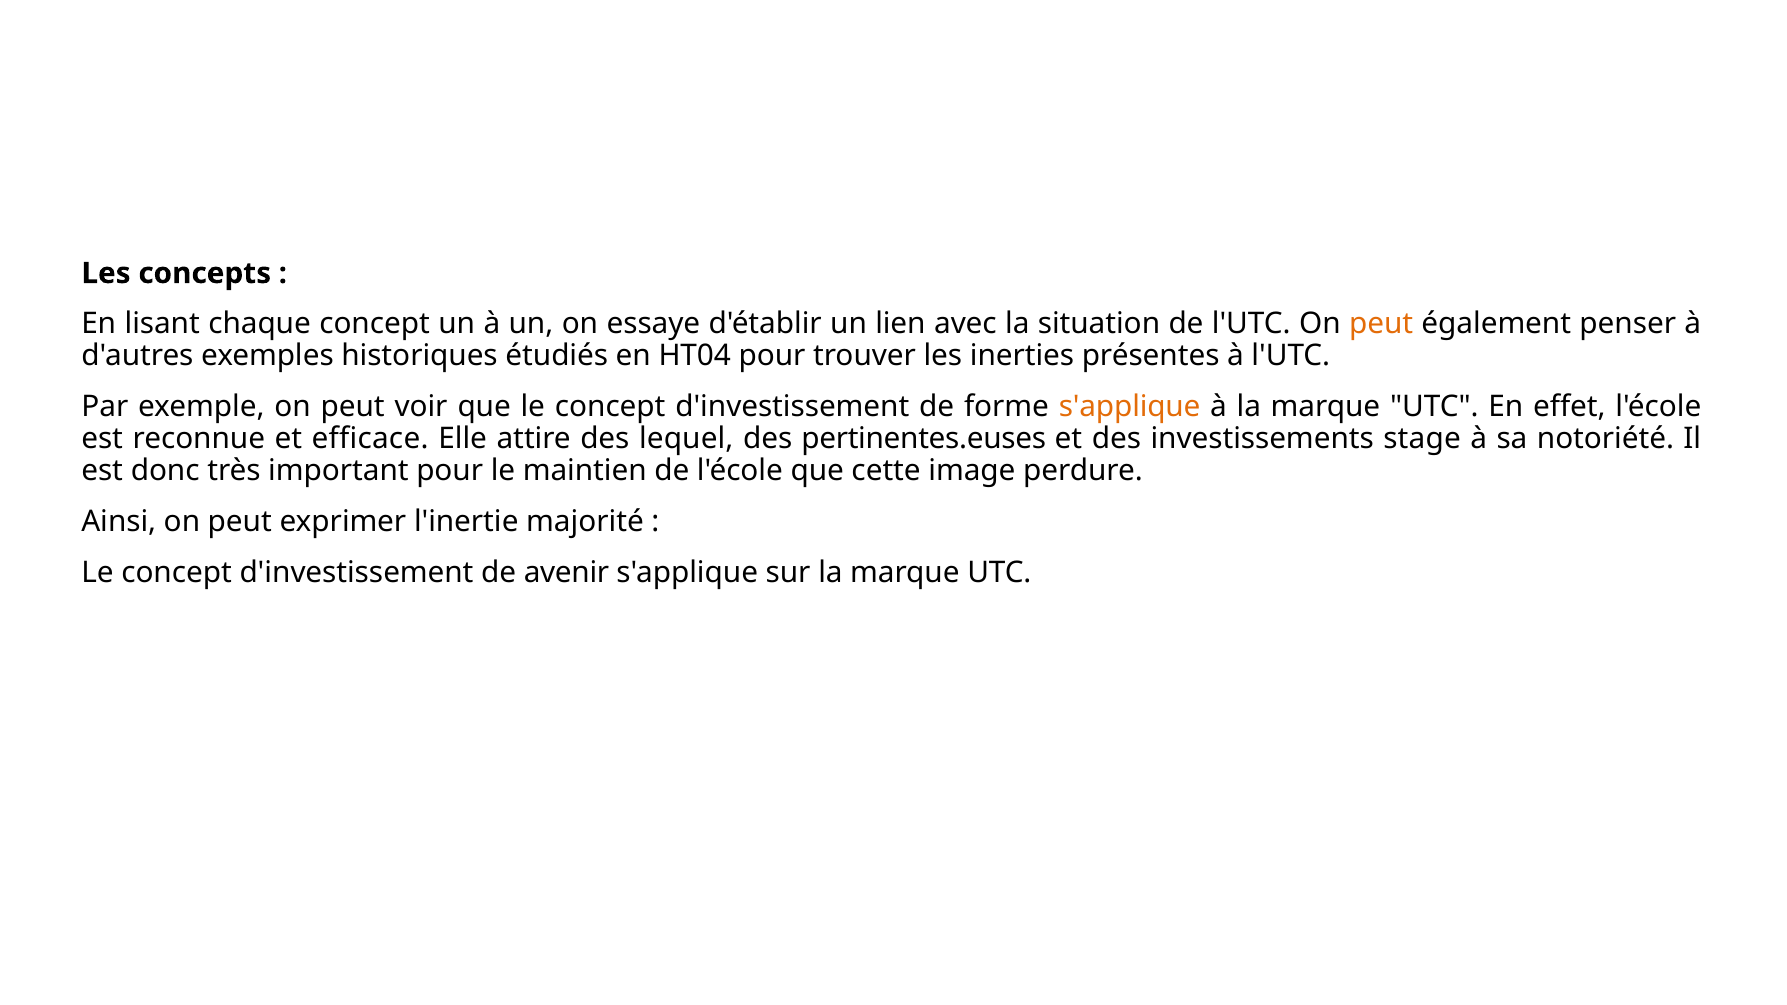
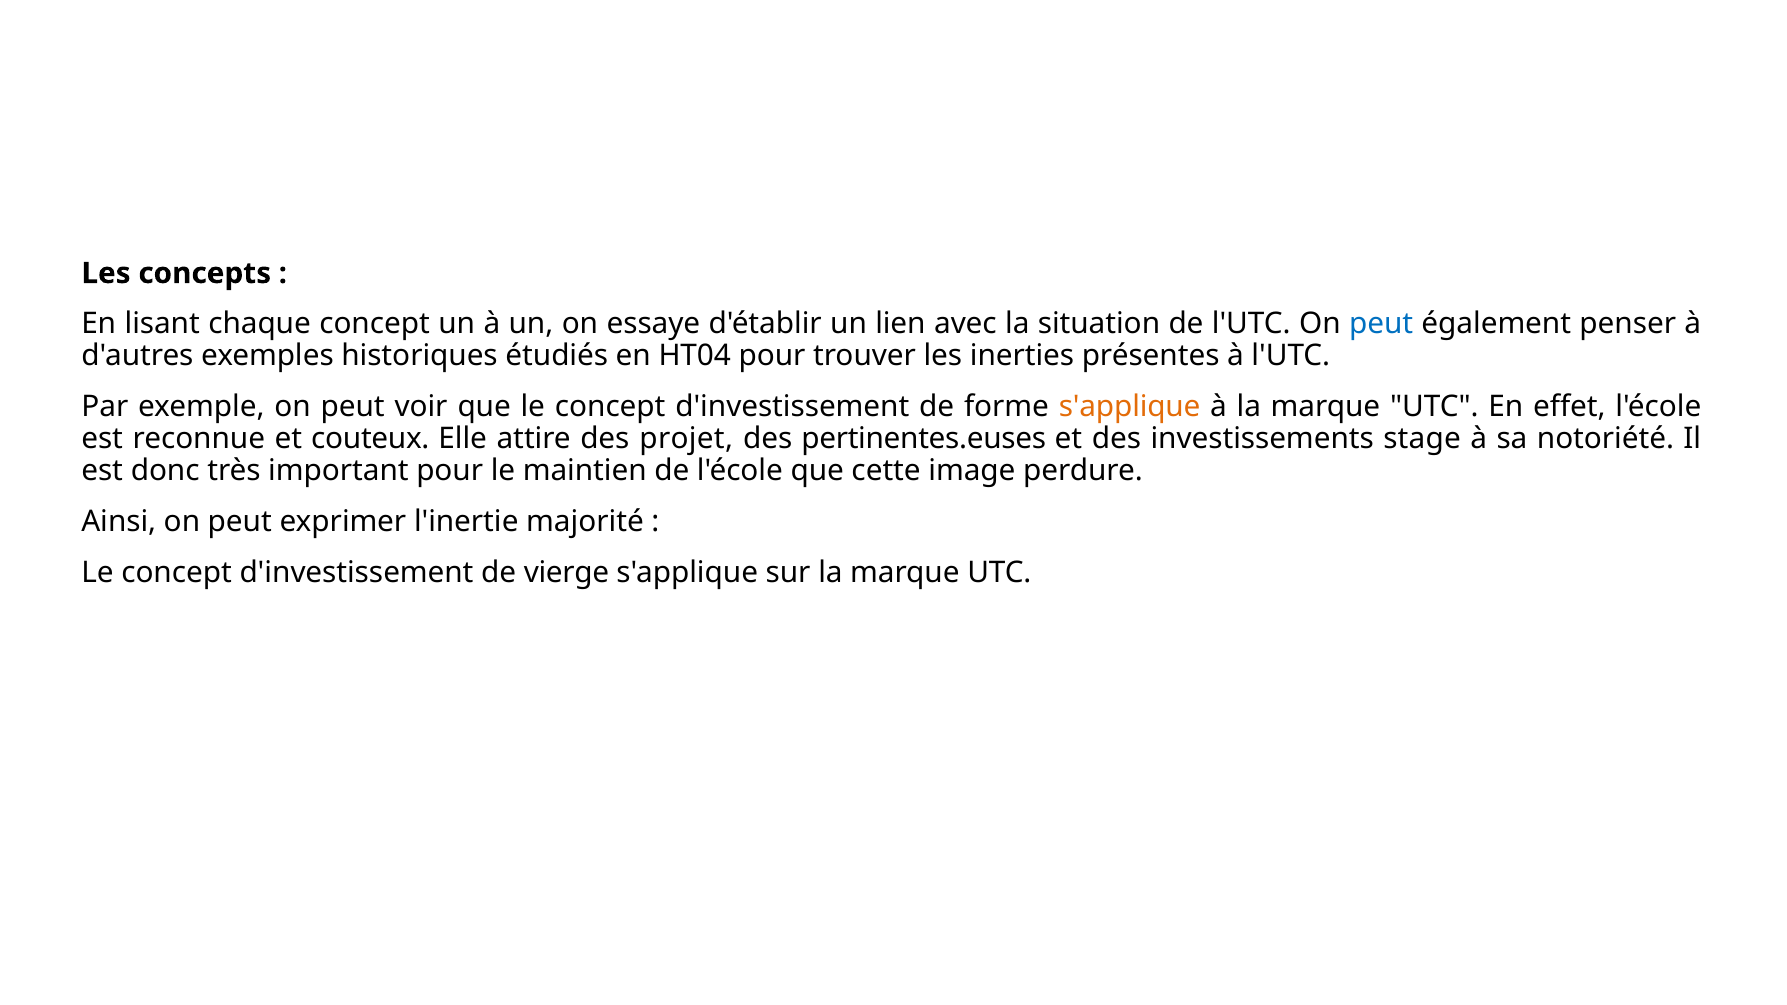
peut colour: orange -> blue (1381, 324)
efficace: efficace -> couteux (370, 439)
lequel: lequel -> projet (686, 439)
avenir: avenir -> vierge (566, 572)
